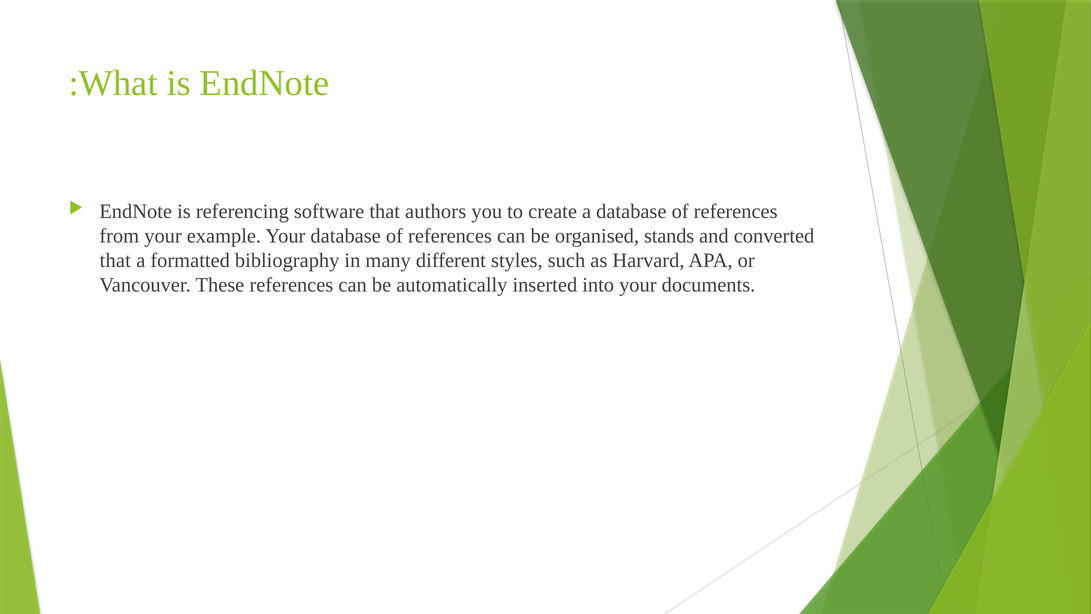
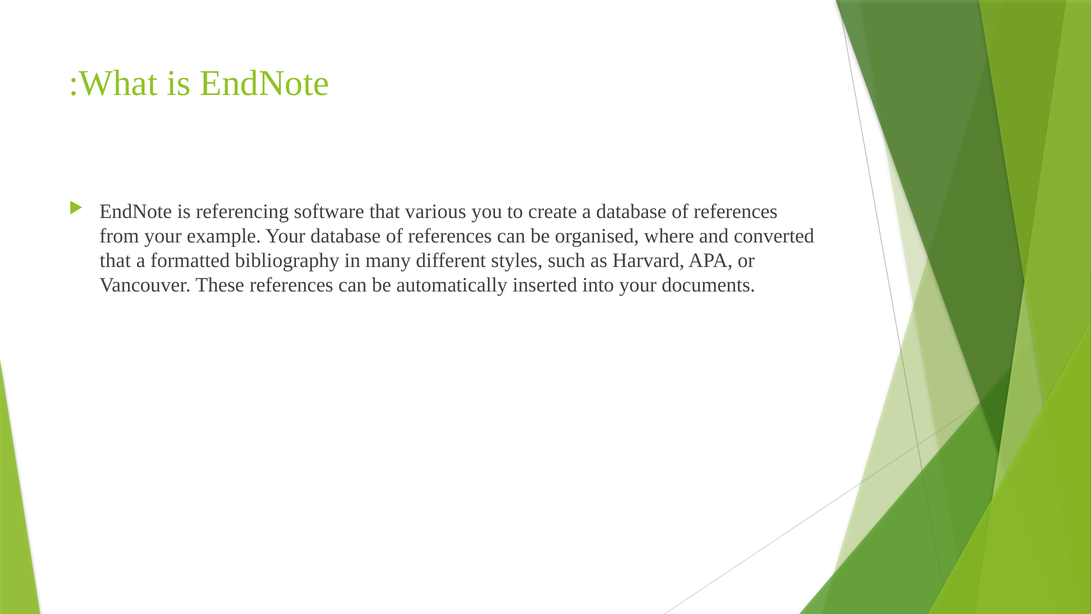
authors: authors -> various (436, 211)
stands: stands -> where (669, 236)
